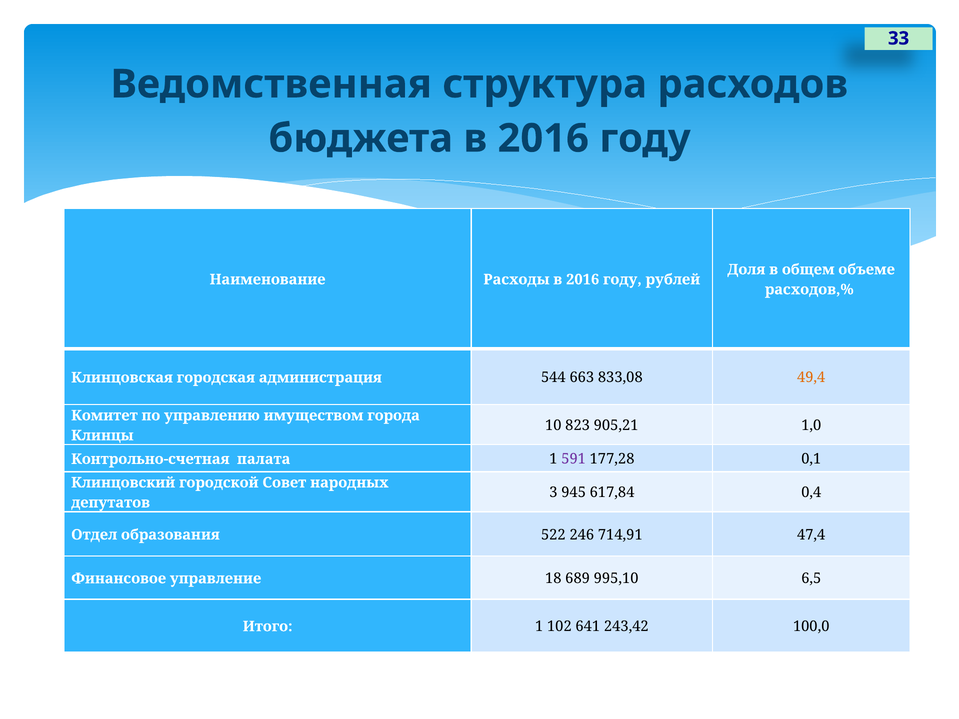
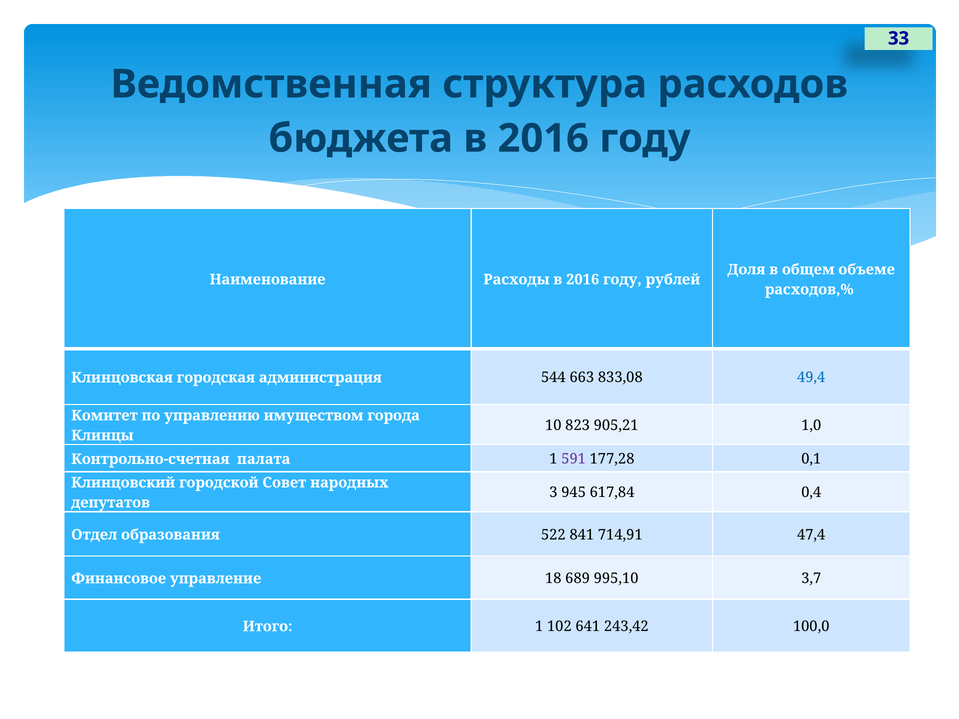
49,4 colour: orange -> blue (811, 378)
246: 246 -> 841 (582, 535)
6,5: 6,5 -> 3,7 (811, 579)
